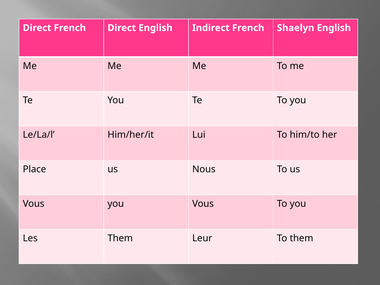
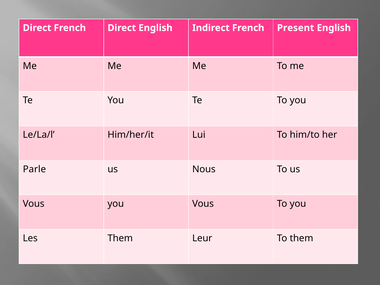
Shaelyn: Shaelyn -> Present (296, 28)
Place: Place -> Parle (34, 169)
